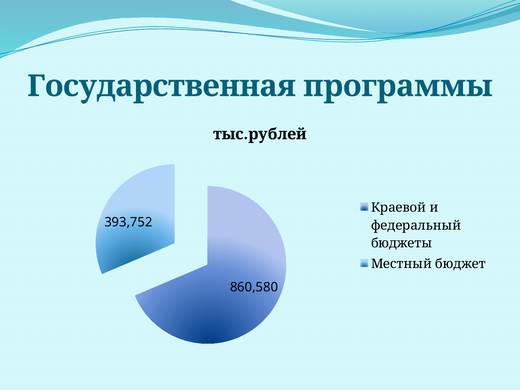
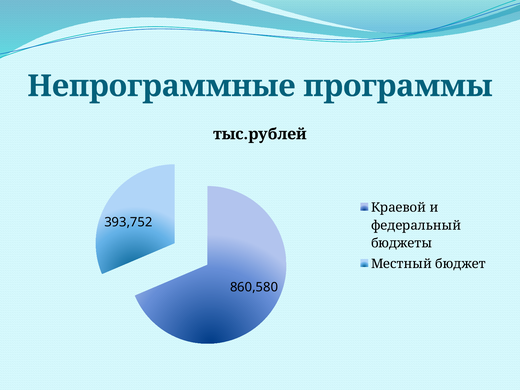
Государственная: Государственная -> Непрограммные (161, 86)
